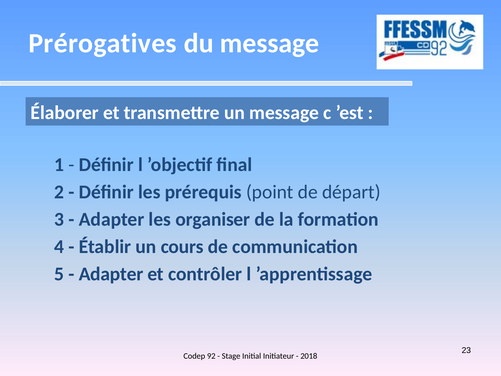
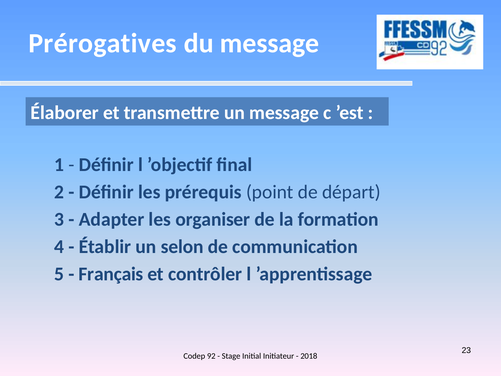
cours: cours -> selon (182, 247)
Adapter: Adapter -> Français (111, 274)
